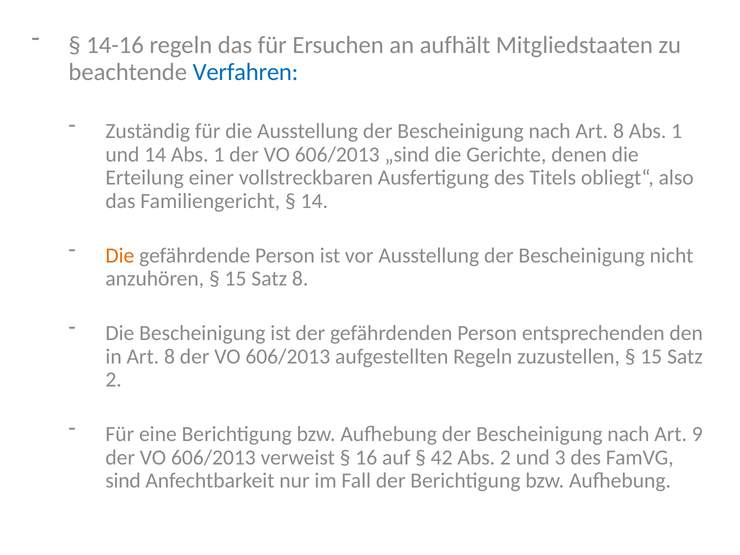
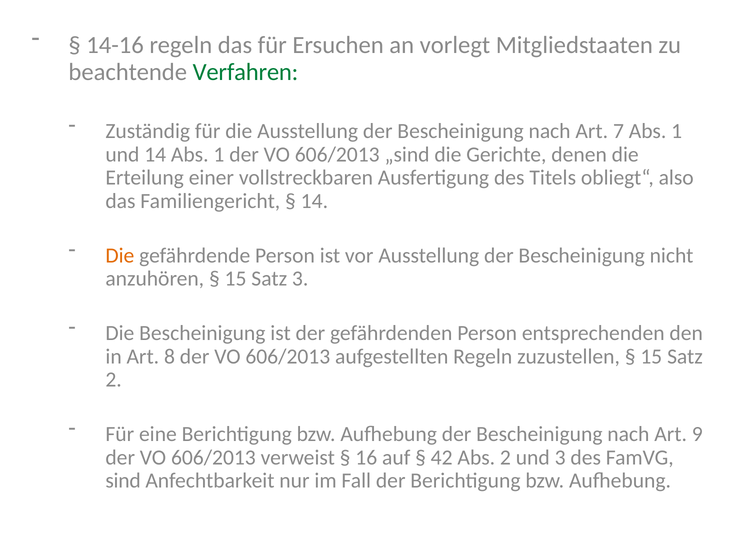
aufhält: aufhält -> vorlegt (455, 45)
Verfahren colour: blue -> green (245, 72)
nach Art 8: 8 -> 7 (618, 131)
Satz 8: 8 -> 3 (300, 279)
